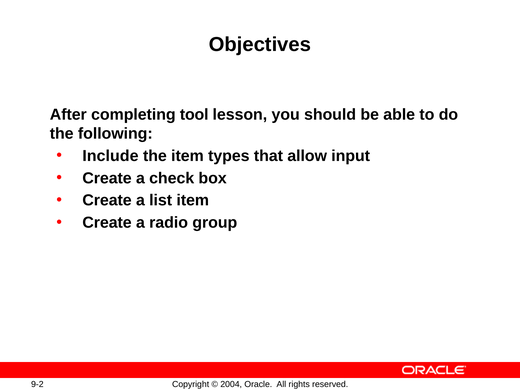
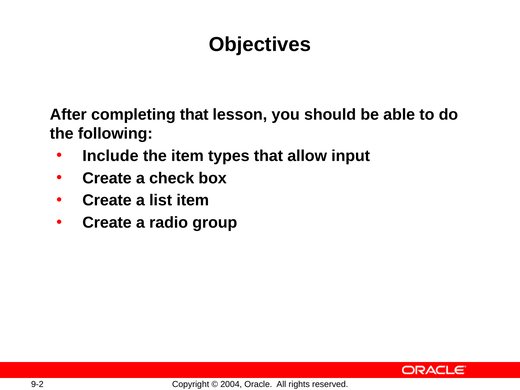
completing tool: tool -> that (194, 115)
